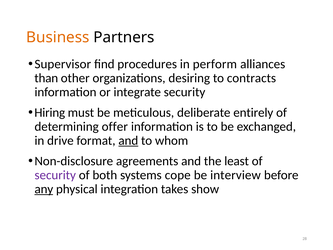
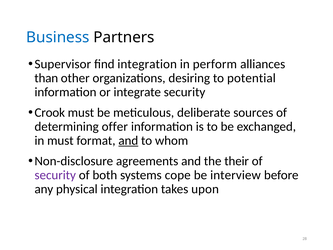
Business colour: orange -> blue (58, 37)
find procedures: procedures -> integration (147, 64)
contracts: contracts -> potential (251, 78)
Hiring: Hiring -> Crook (50, 113)
entirely: entirely -> sources (253, 113)
in drive: drive -> must (60, 141)
least: least -> their (237, 161)
any underline: present -> none (44, 189)
show: show -> upon (205, 189)
